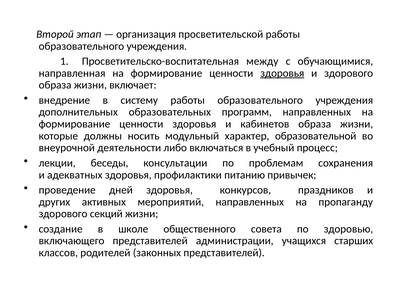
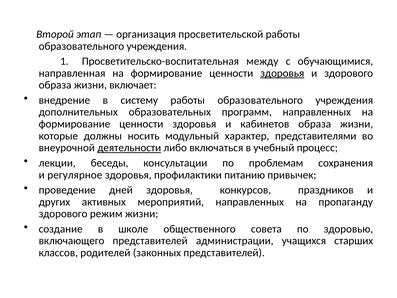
образовательной: образовательной -> представителями (316, 136)
деятельности underline: none -> present (129, 148)
адекватных: адекватных -> регулярное (75, 175)
секций: секций -> режим (106, 214)
